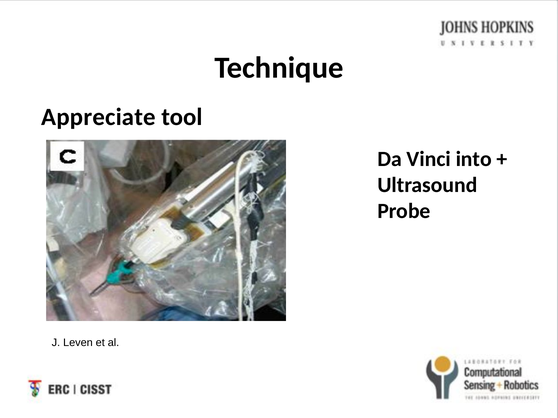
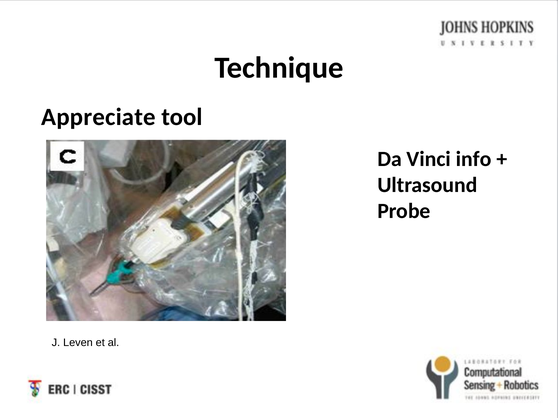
into: into -> info (474, 159)
